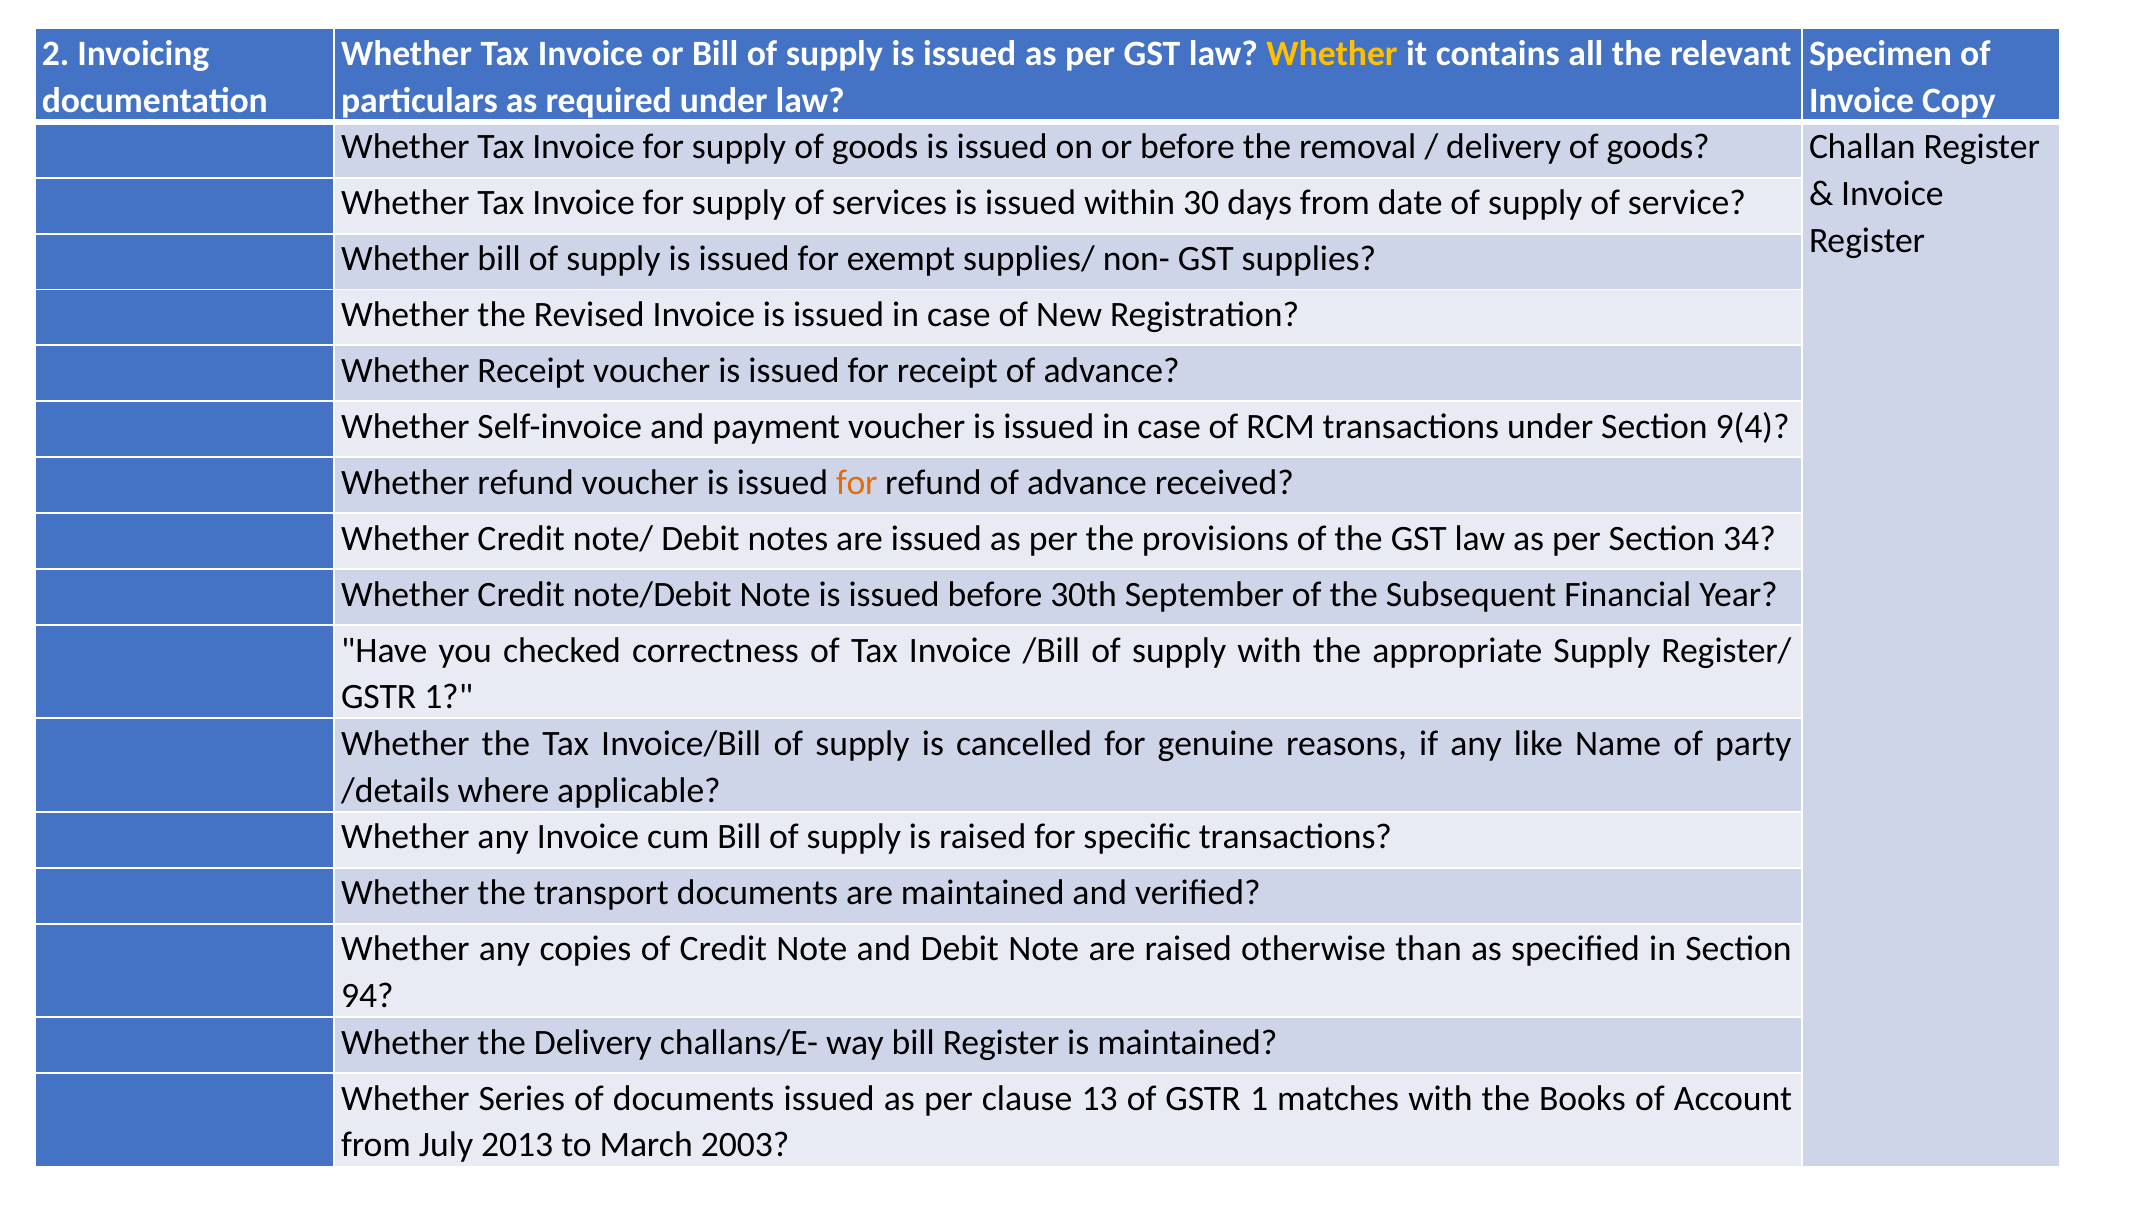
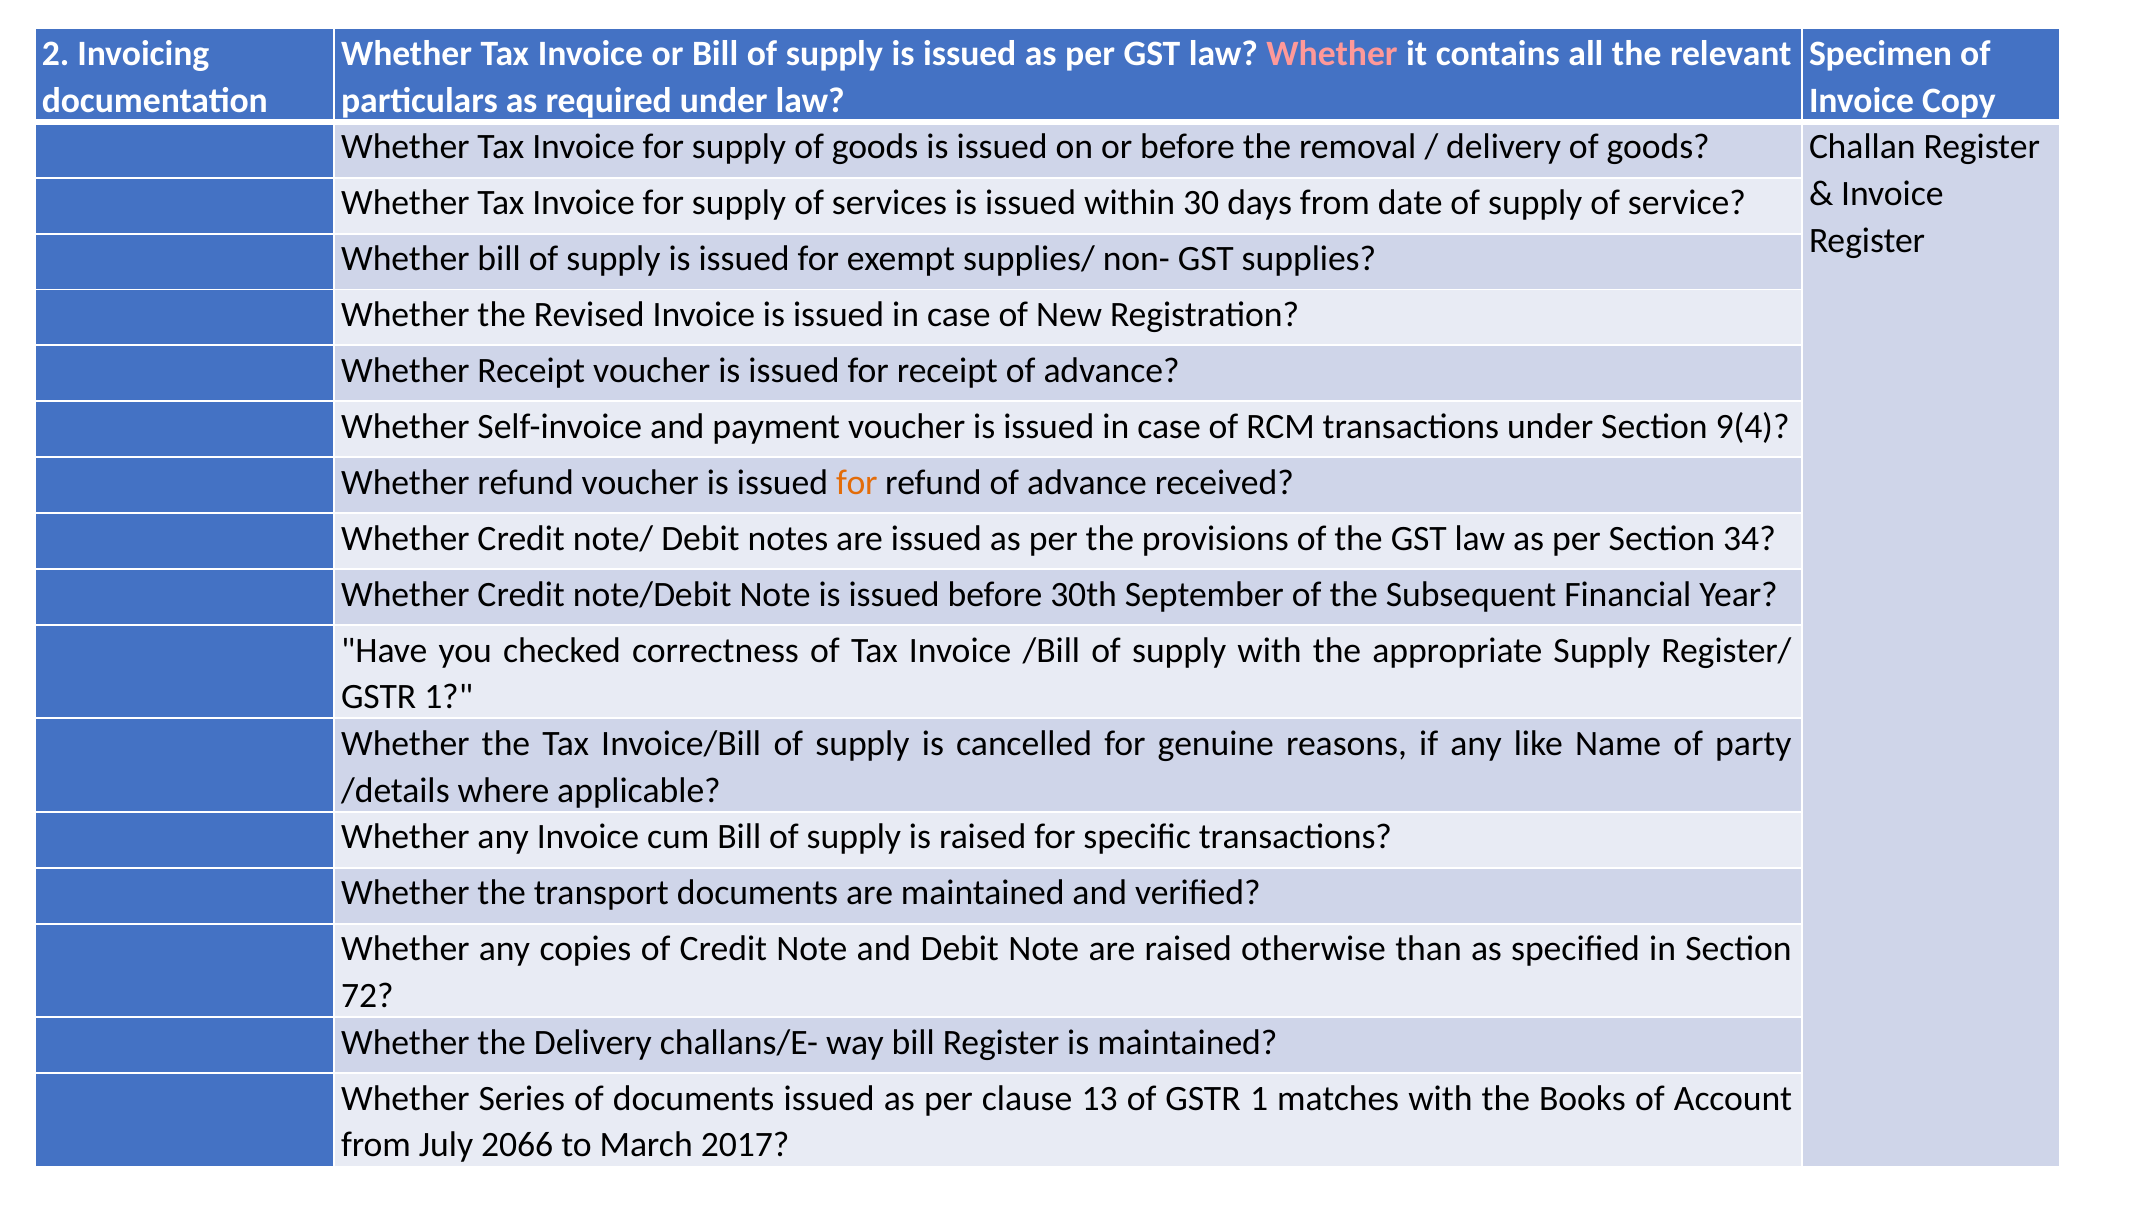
Whether colour: yellow -> pink (1332, 54)
94: 94 -> 72 (367, 996)
2013: 2013 -> 2066 (517, 1145)
2003: 2003 -> 2017 (745, 1145)
